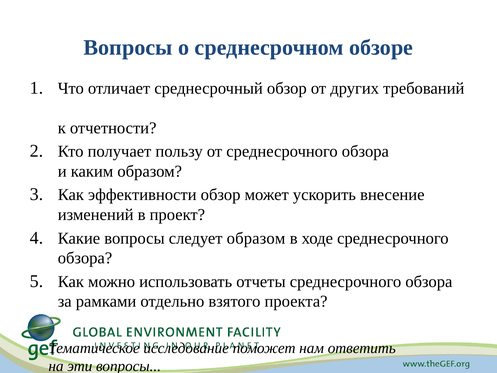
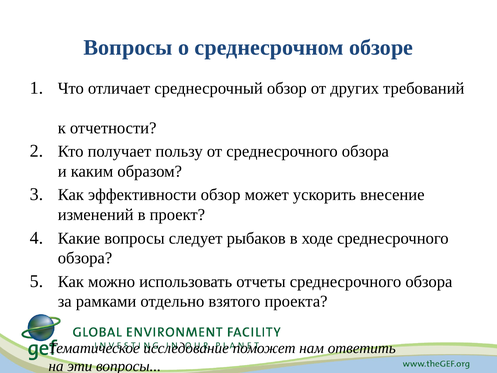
следует образом: образом -> рыбаков (256, 238)
